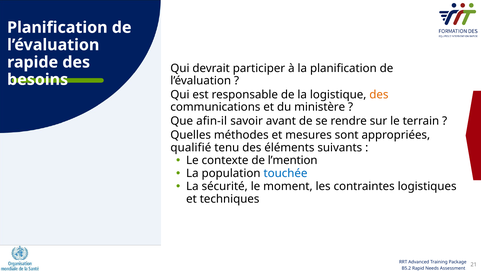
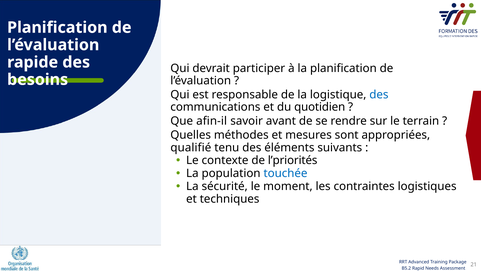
des colour: orange -> blue (379, 95)
ministère: ministère -> quotidien (320, 107)
l’mention: l’mention -> l’priorités (293, 160)
